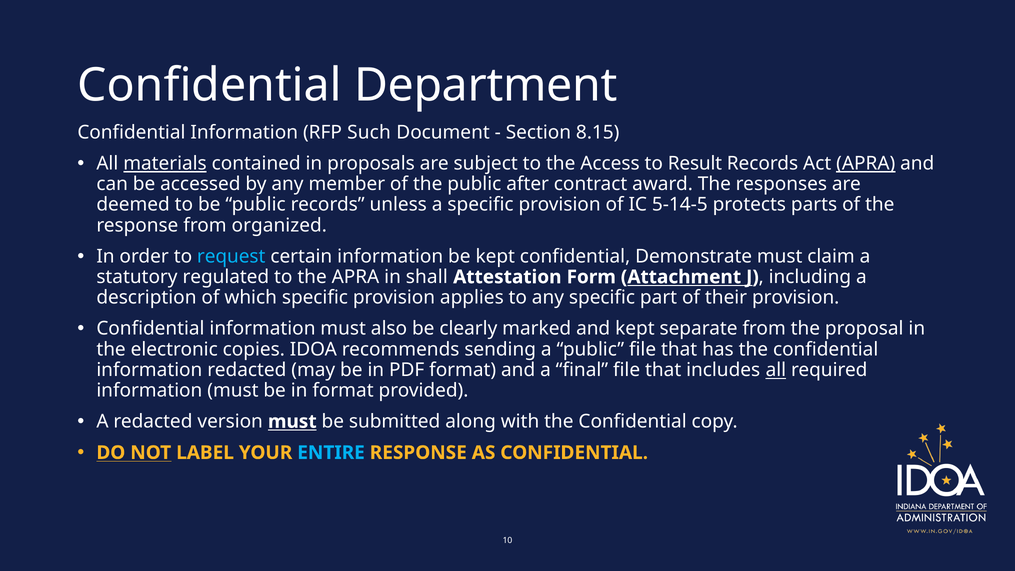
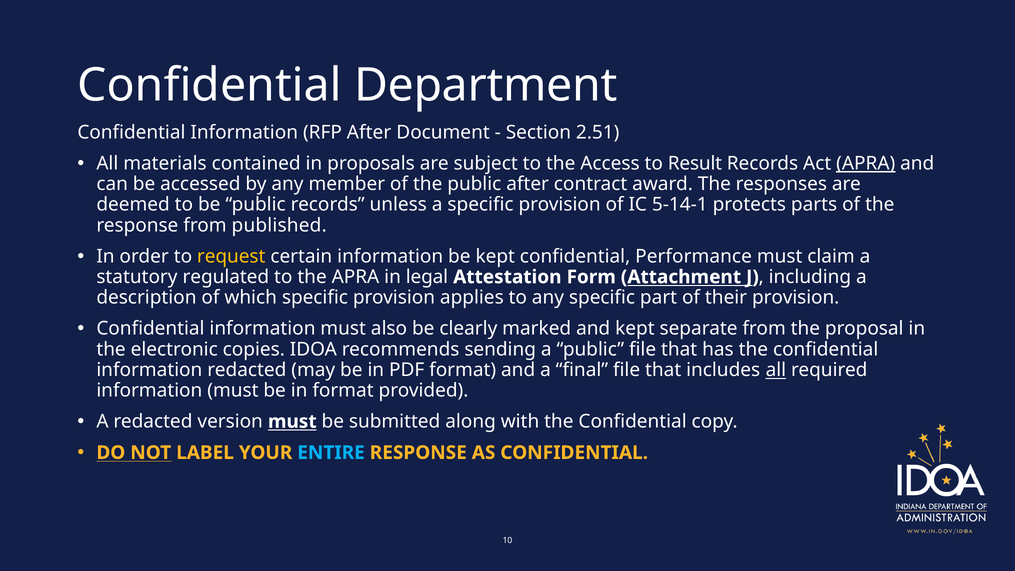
RFP Such: Such -> After (369, 132)
8.15: 8.15 -> 2.51 (598, 132)
materials underline: present -> none (165, 164)
5-14-5: 5-14-5 -> 5-14-1 (680, 205)
organized: organized -> published (279, 225)
request colour: light blue -> yellow (231, 256)
Demonstrate: Demonstrate -> Performance (694, 256)
shall: shall -> legal (427, 277)
